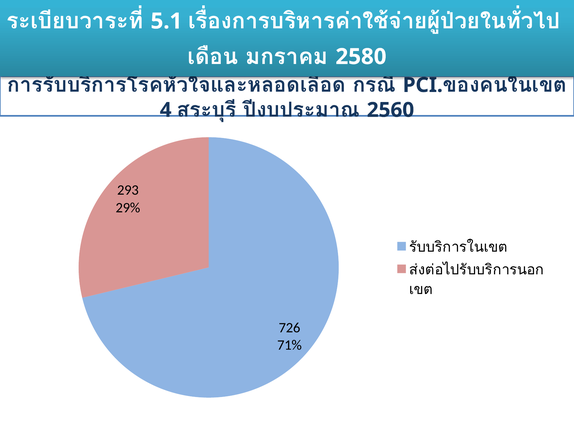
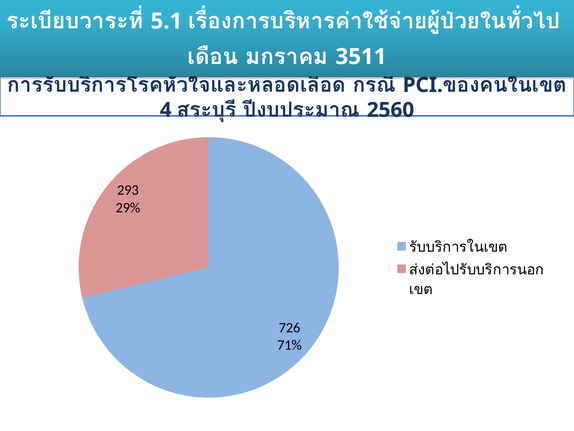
2580: 2580 -> 3511 (361, 57)
